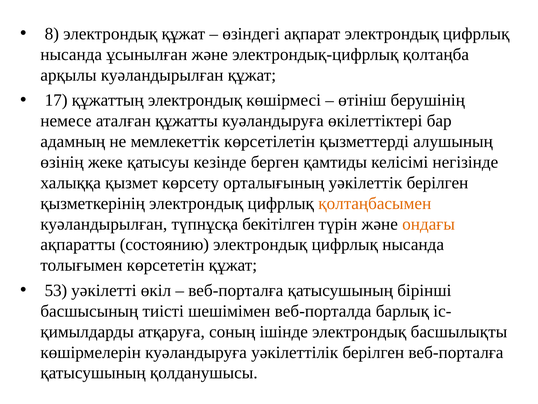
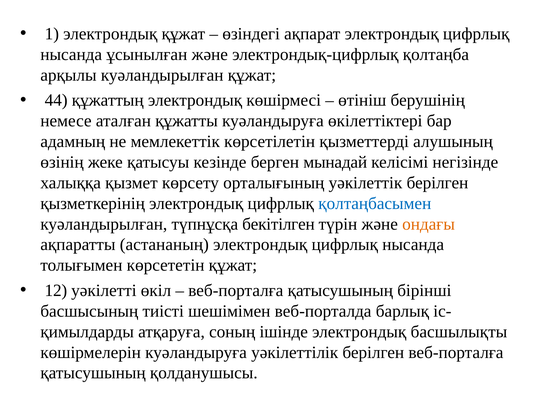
8: 8 -> 1 (52, 34)
17: 17 -> 44 (56, 100)
қамтиды: қамтиды -> мынадай (335, 162)
қолтаңбасымен colour: orange -> blue (375, 203)
состоянию: состоянию -> астананың (164, 244)
53: 53 -> 12 (56, 290)
